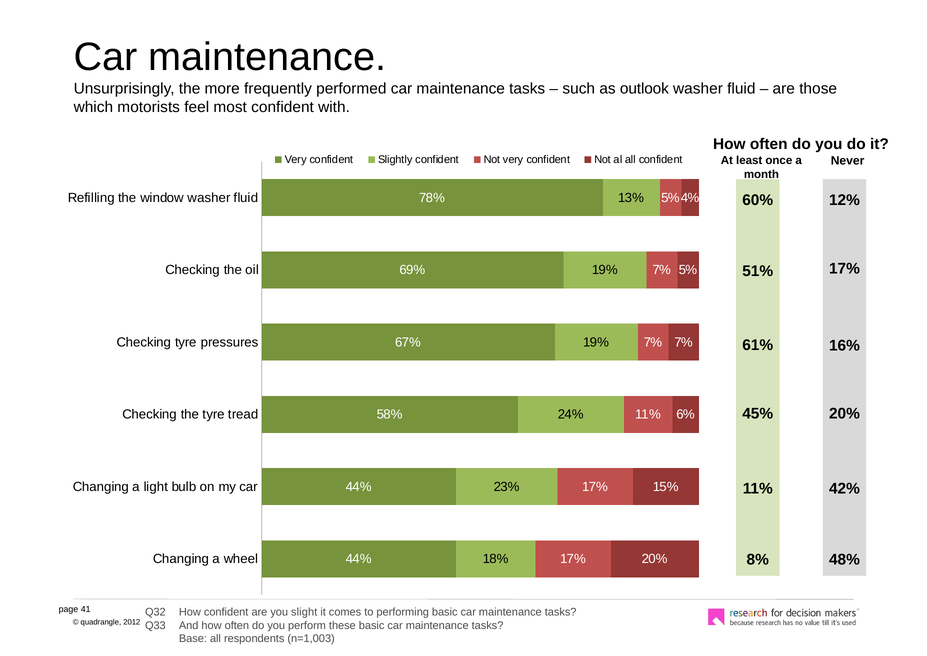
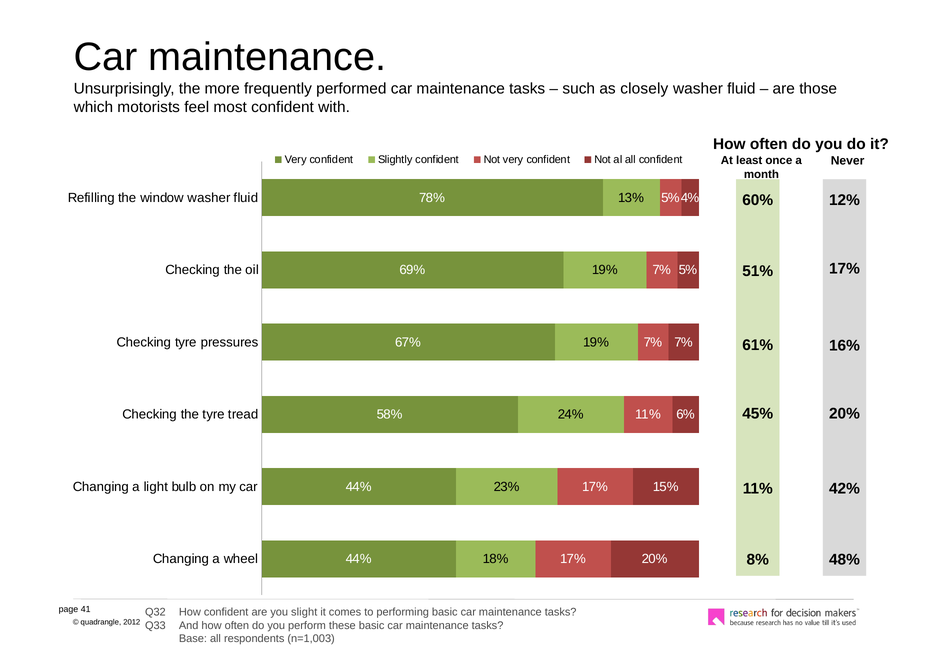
outlook: outlook -> closely (644, 88)
